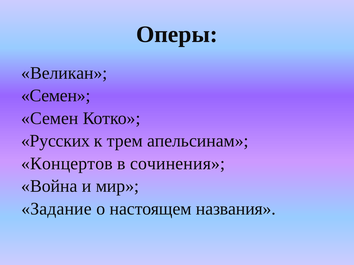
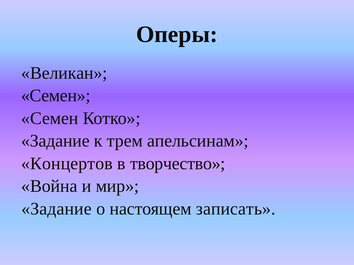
Русских: Русских -> Задание (55, 141)
сочинения: сочинения -> творчество (178, 164)
названия: названия -> записать (236, 209)
